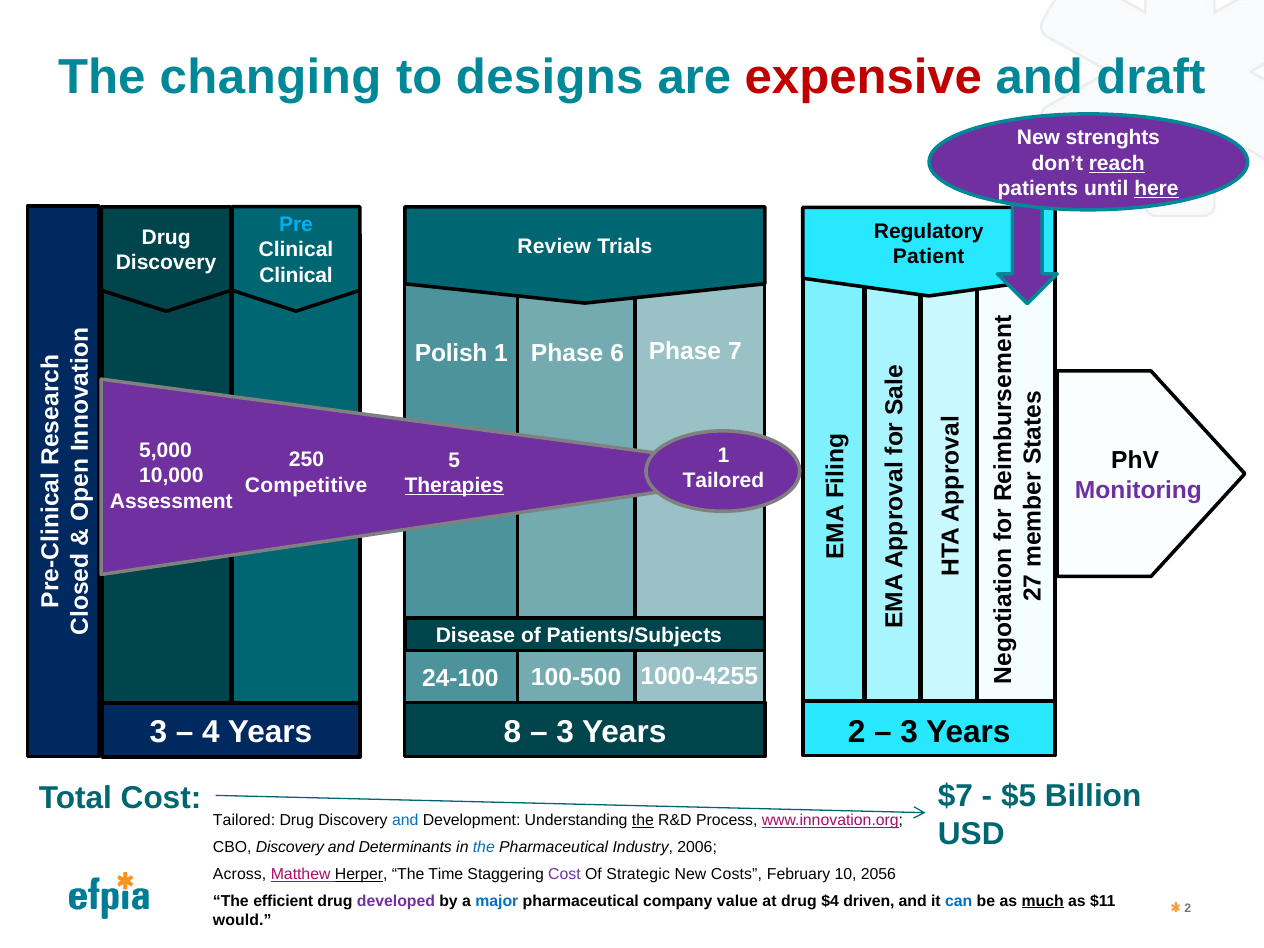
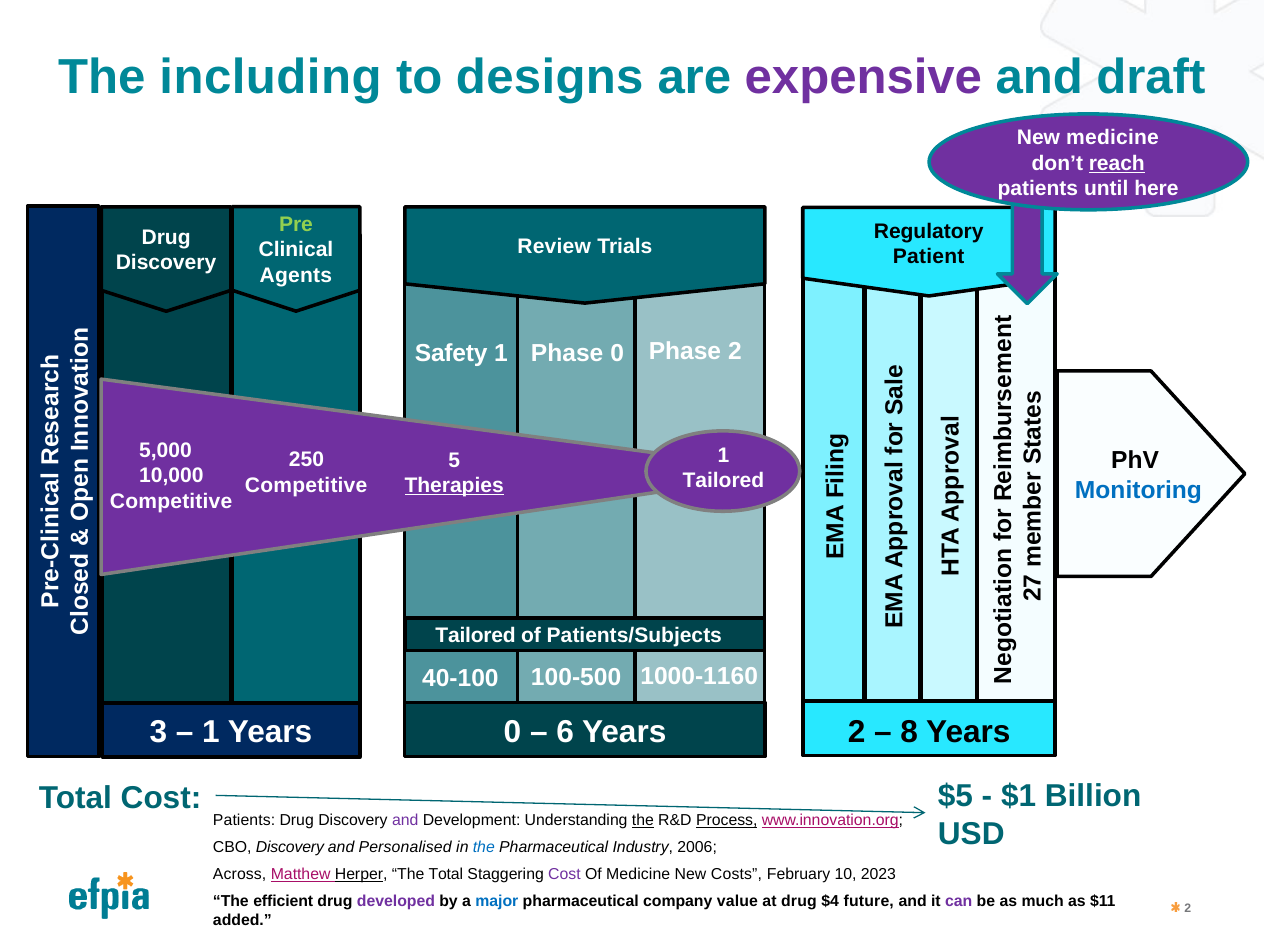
changing: changing -> including (270, 77)
expensive colour: red -> purple (863, 77)
New strenghts: strenghts -> medicine (1113, 138)
here underline: present -> none (1156, 189)
Pre colour: light blue -> light green (296, 225)
Clinical: Clinical -> Agents (296, 275)
Polish: Polish -> Safety (451, 353)
Phase 6: 6 -> 0 (617, 353)
Phase 7: 7 -> 2 (735, 352)
Monitoring colour: purple -> blue (1138, 490)
Assessment: Assessment -> Competitive (171, 501)
Disease: Disease -> Tailored (476, 636)
24-100: 24-100 -> 40-100 (460, 678)
1000-4255: 1000-4255 -> 1000-1160 (699, 677)
4: 4 -> 1 (211, 732)
Years 8: 8 -> 0 (512, 732)
3: 3 -> 6 (565, 732)
3: 3 -> 8 (909, 732)
$7: $7 -> $5 (955, 796)
$5: $5 -> $1 (1019, 796)
Tailored: Tailored -> Patients (244, 820)
and colour: blue -> purple (405, 820)
Process underline: none -> present (727, 820)
Determinants: Determinants -> Personalised (405, 847)
The Time: Time -> Total (446, 874)
Of Strategic: Strategic -> Medicine (638, 874)
2056: 2056 -> 2023 (878, 874)
driven: driven -> future (869, 901)
can colour: blue -> purple (959, 901)
much underline: present -> none (1043, 901)
would: would -> added (242, 920)
